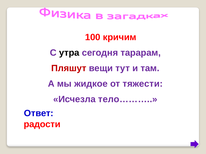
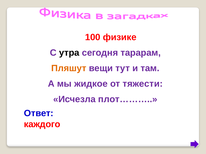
кричим: кричим -> физике (120, 37)
Пляшут colour: red -> orange (69, 68)
тело………: тело……… -> плот……… (128, 100)
радости: радости -> каждого (42, 125)
